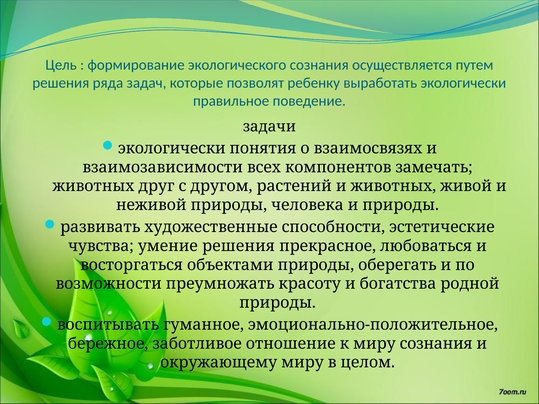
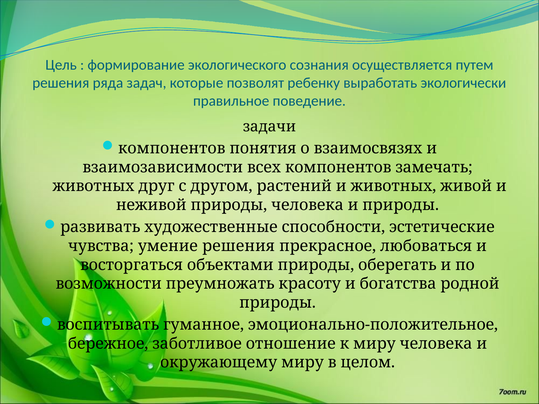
экологически: экологически -> компонентов (172, 149)
миру сознания: сознания -> человека (436, 344)
